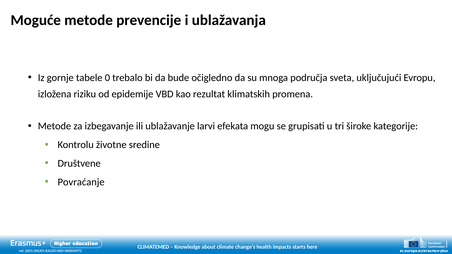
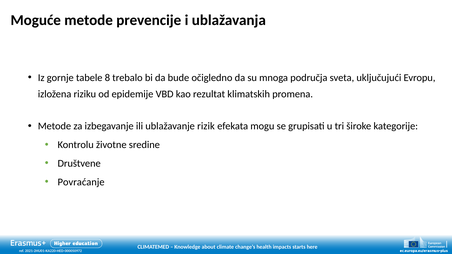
0: 0 -> 8 (107, 78)
larvi: larvi -> rizik (206, 126)
